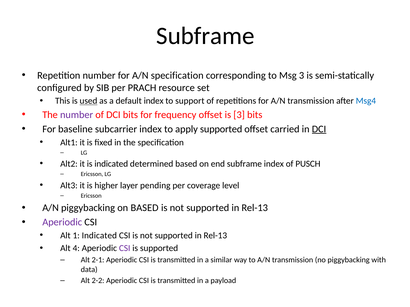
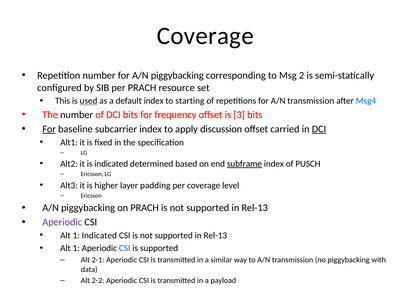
Subframe: Subframe -> Coverage (205, 36)
for A/N specification: specification -> piggybacking (177, 75)
Msg 3: 3 -> 2 (302, 75)
support: support -> starting (190, 101)
number colour: purple -> black (77, 115)
For underline: none -> present (49, 129)
apply supported: supported -> discussion (221, 129)
subframe underline: none -> present (244, 164)
pending: pending -> padding (155, 186)
on BASED: BASED -> PRACH (145, 208)
4: 4 -> 1 (76, 249)
CSI colour: purple -> blue (125, 249)
